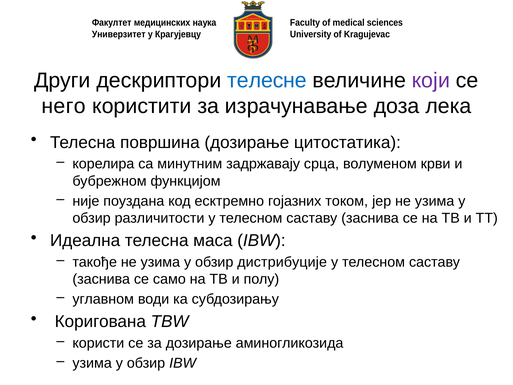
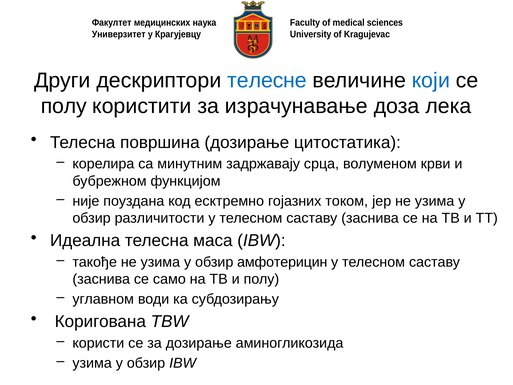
који colour: purple -> blue (431, 80)
него: него -> полу (64, 106)
дистрибуције: дистрибуције -> амфотерицин (282, 262)
